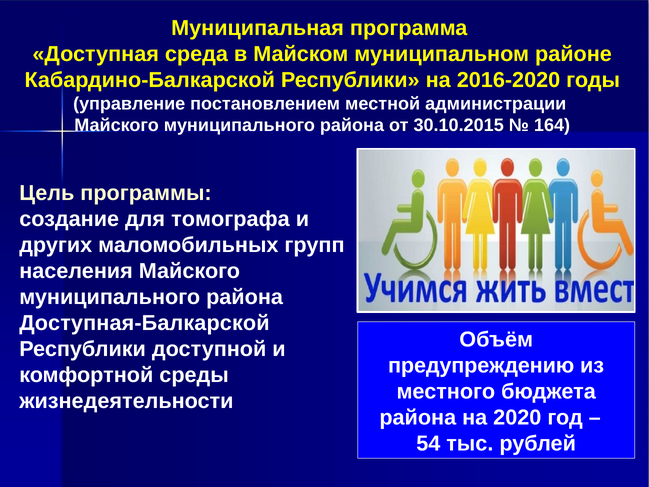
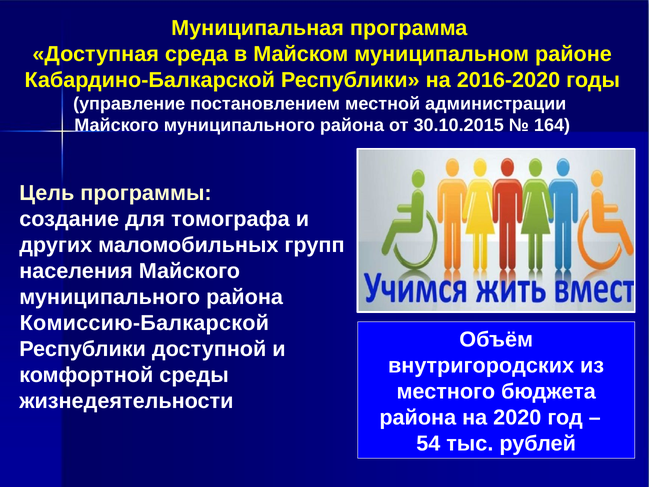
Доступная-Балкарской: Доступная-Балкарской -> Комиссию-Балкарской (144, 323)
предупреждению: предупреждению -> внутригородских (481, 365)
